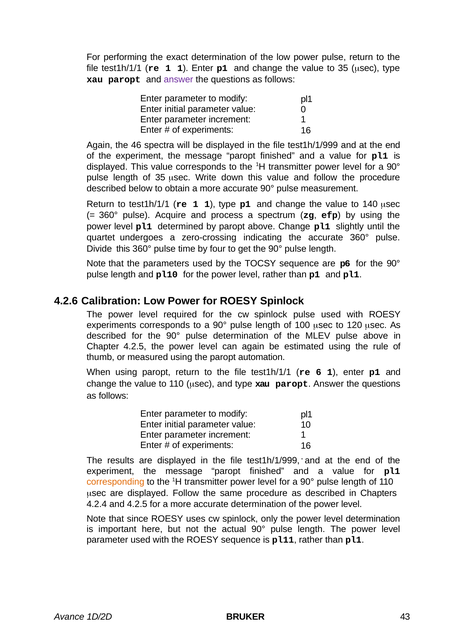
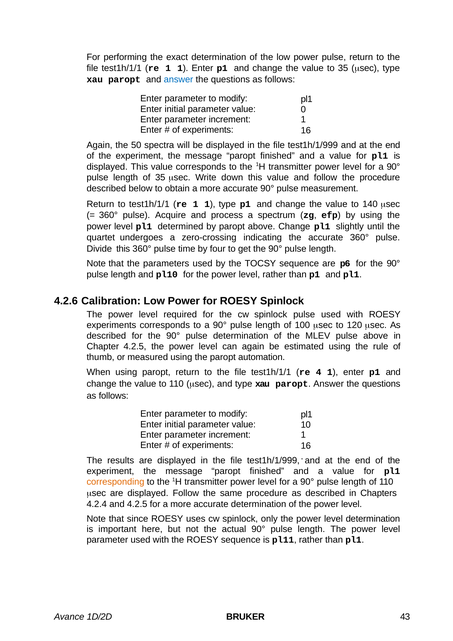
answer colour: purple -> blue (178, 79)
46: 46 -> 50 (136, 145)
6: 6 -> 4 (319, 372)
